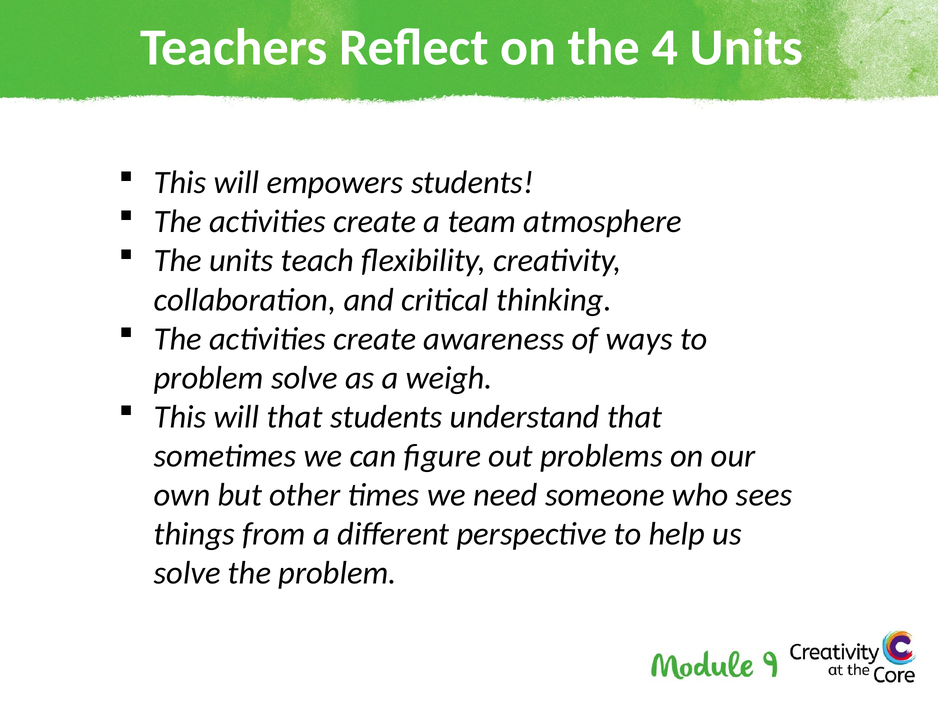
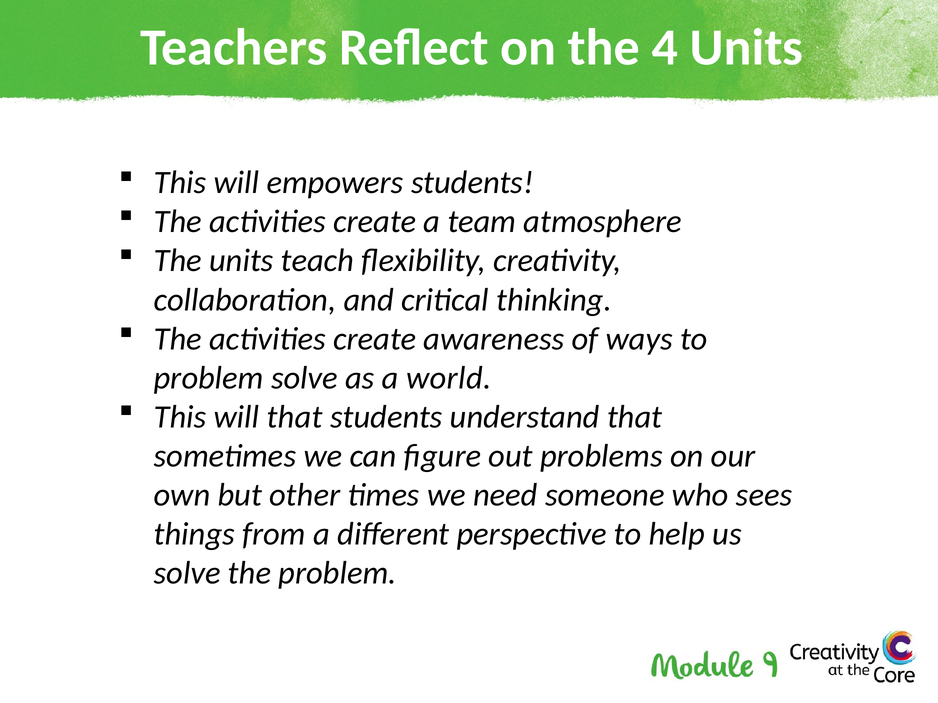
weigh: weigh -> world (449, 378)
